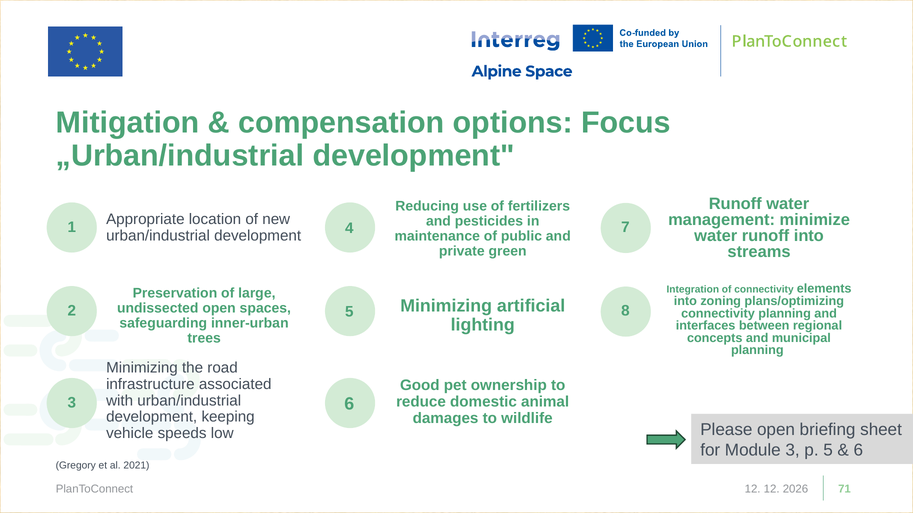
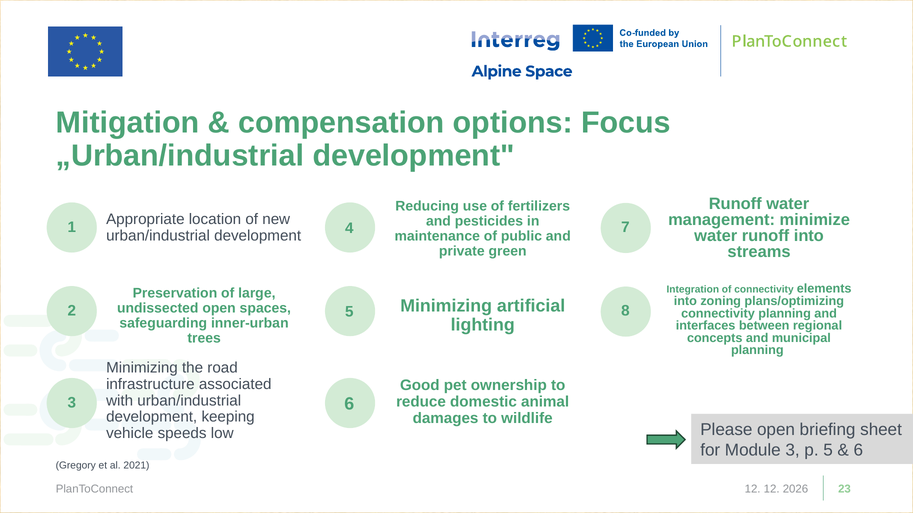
71: 71 -> 23 (844, 489)
